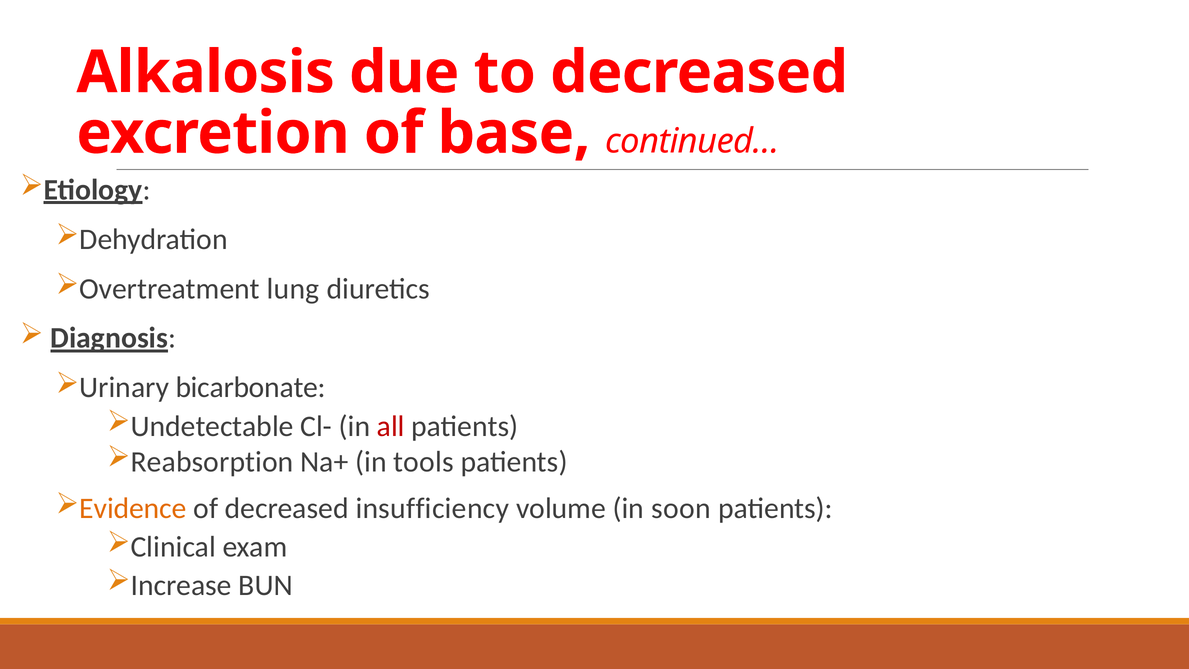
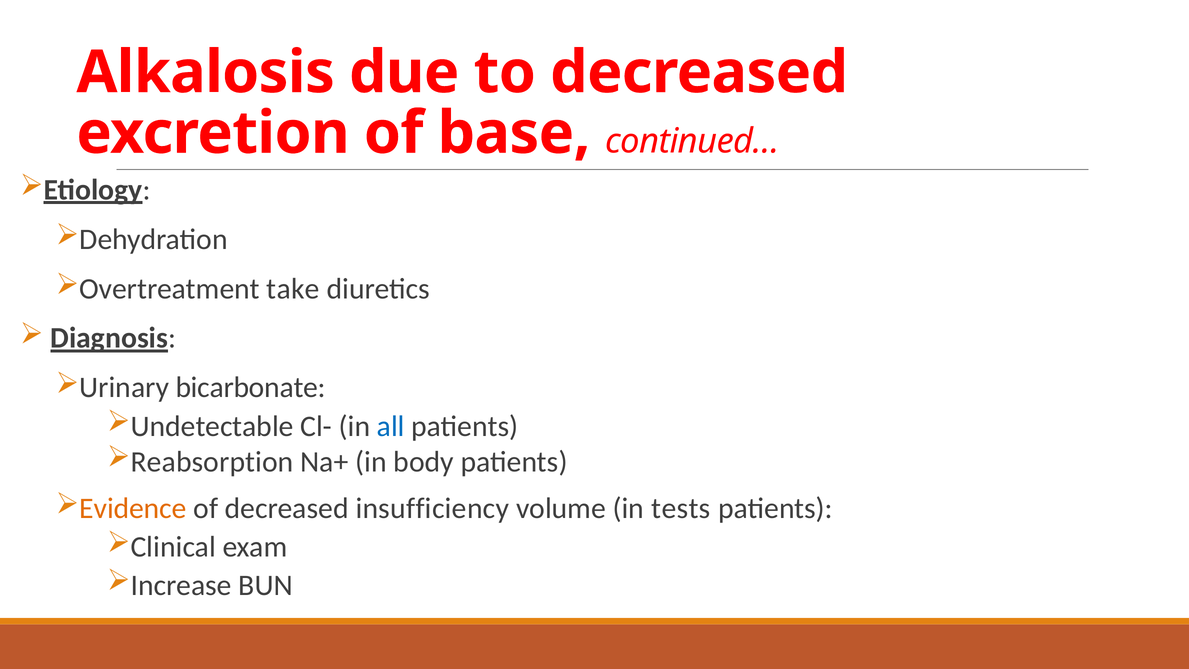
lung: lung -> take (293, 289)
all colour: red -> blue (391, 426)
tools: tools -> body (424, 462)
soon: soon -> tests (681, 508)
